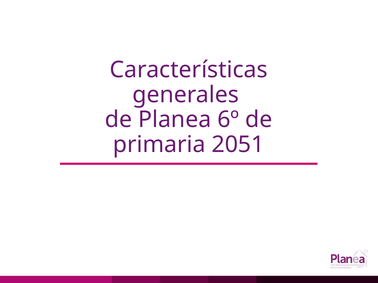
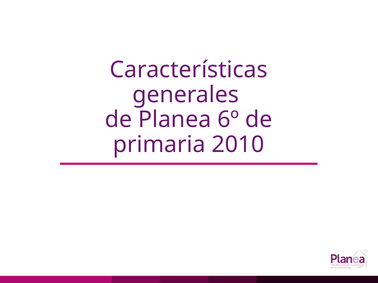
2051: 2051 -> 2010 (238, 145)
